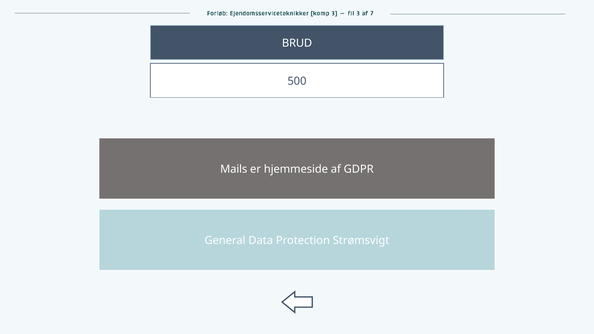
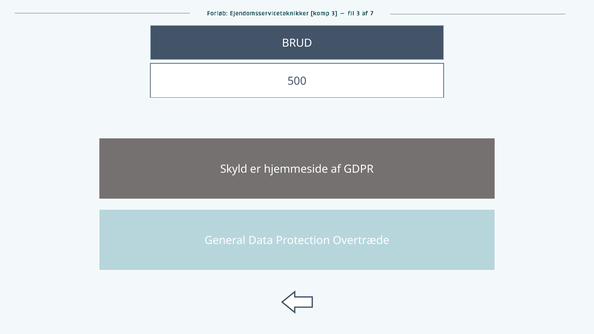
Mails: Mails -> Skyld (234, 169)
Strømsvigt: Strømsvigt -> Overtræde (361, 241)
